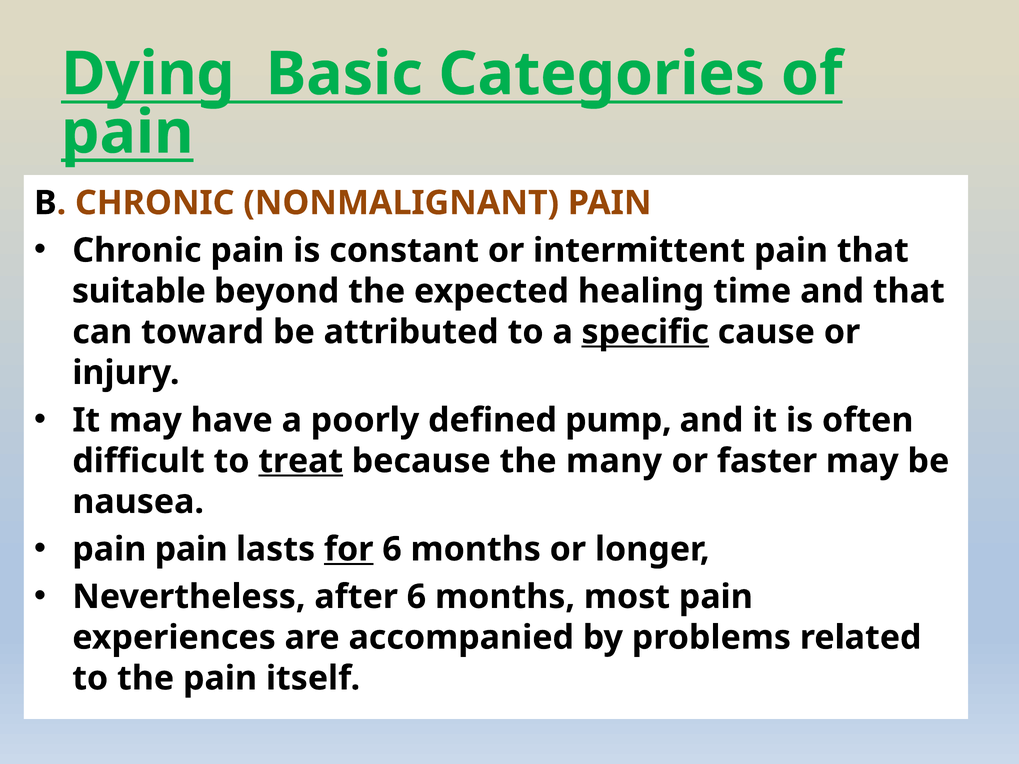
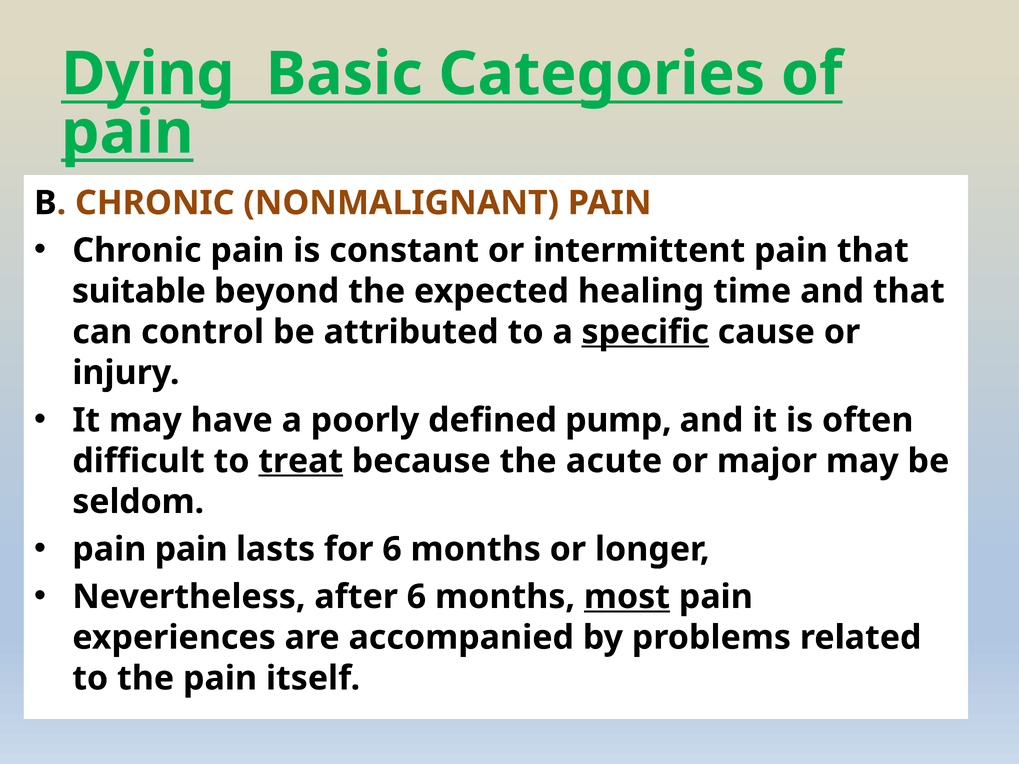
toward: toward -> control (203, 332)
many: many -> acute (614, 461)
faster: faster -> major (767, 461)
nausea: nausea -> seldom (138, 502)
for underline: present -> none (349, 549)
most underline: none -> present (627, 597)
